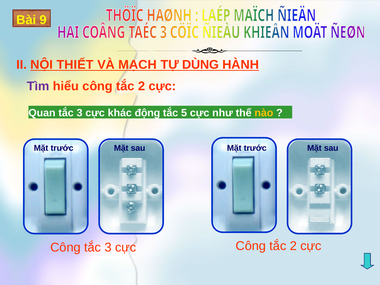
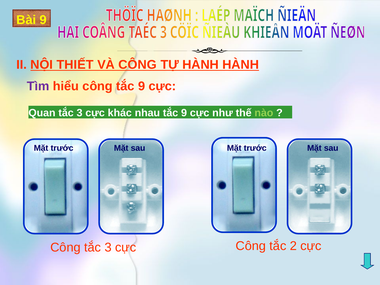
VÀ MẠCH: MẠCH -> CÔNG (138, 65)
TỰ DÙNG: DÙNG -> HÀNH (201, 65)
hiểu công tắc 2: 2 -> 9 (142, 86)
động: động -> nhau (147, 113)
5: 5 -> 9 (184, 113)
nào colour: yellow -> light green (264, 113)
